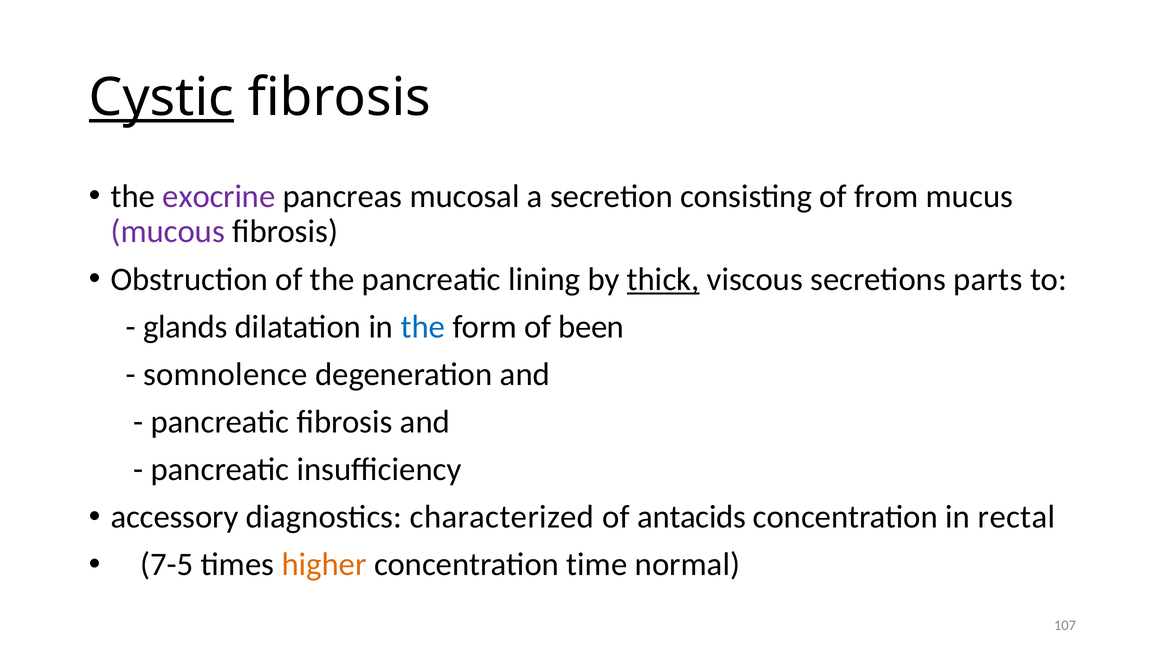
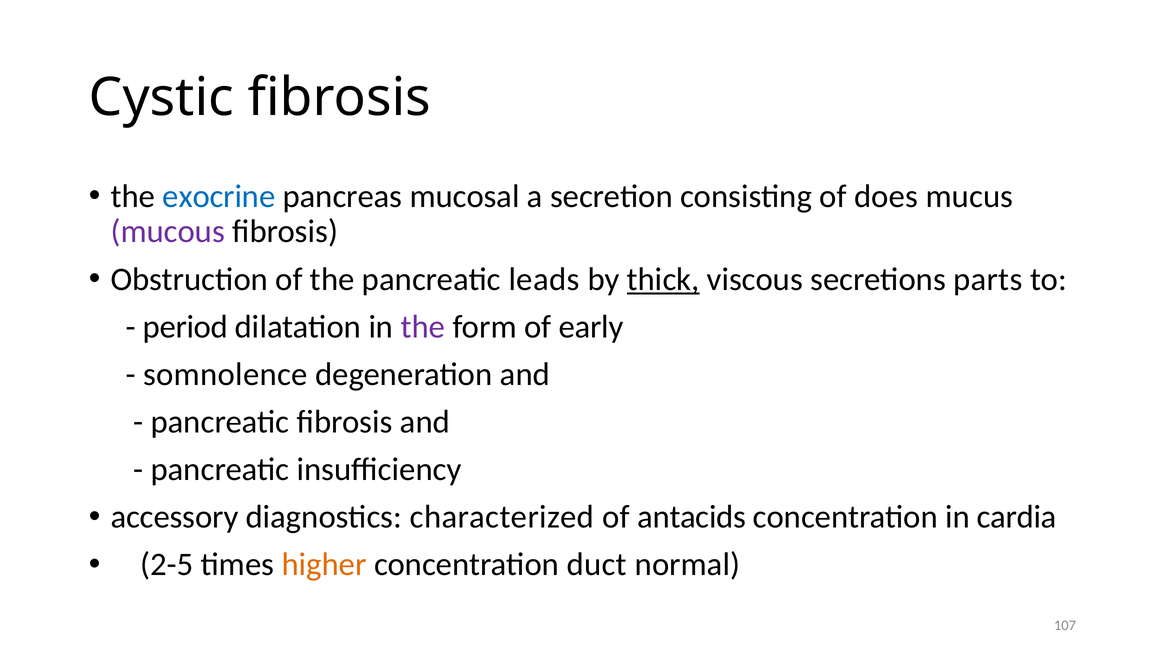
Cystic underline: present -> none (161, 98)
exocrine colour: purple -> blue (219, 196)
from: from -> does (886, 196)
lining: lining -> leads (544, 279)
glands: glands -> period (185, 327)
the colour: blue -> purple (423, 327)
been: been -> early (591, 327)
rectal: rectal -> cardia (1017, 517)
7-5: 7-5 -> 2-5 (167, 565)
time: time -> duct (597, 565)
